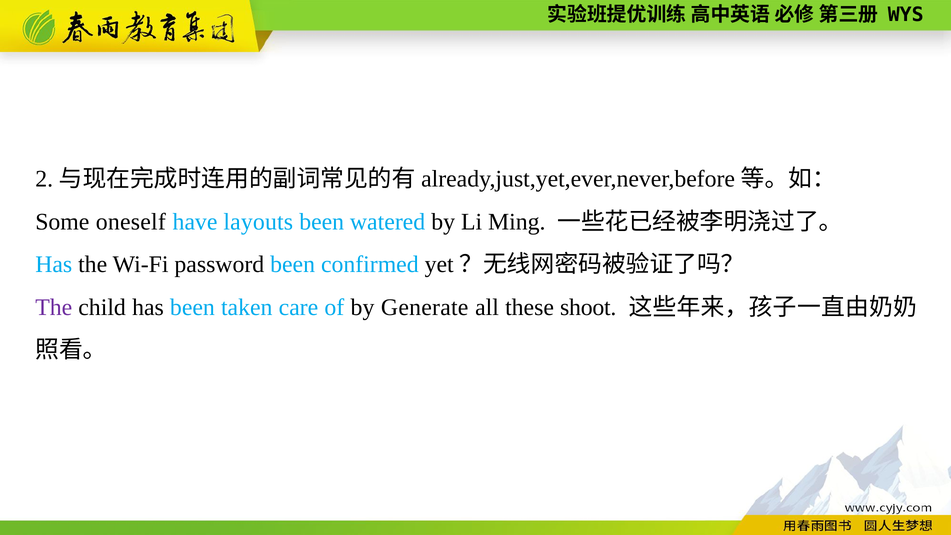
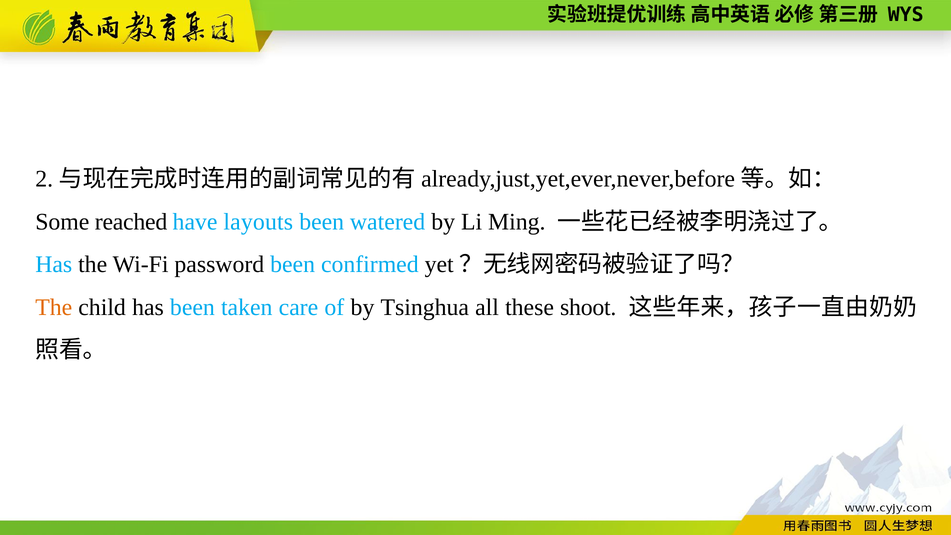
oneself: oneself -> reached (131, 222)
The colour: purple -> orange (54, 307)
Generate: Generate -> Tsinghua (425, 307)
